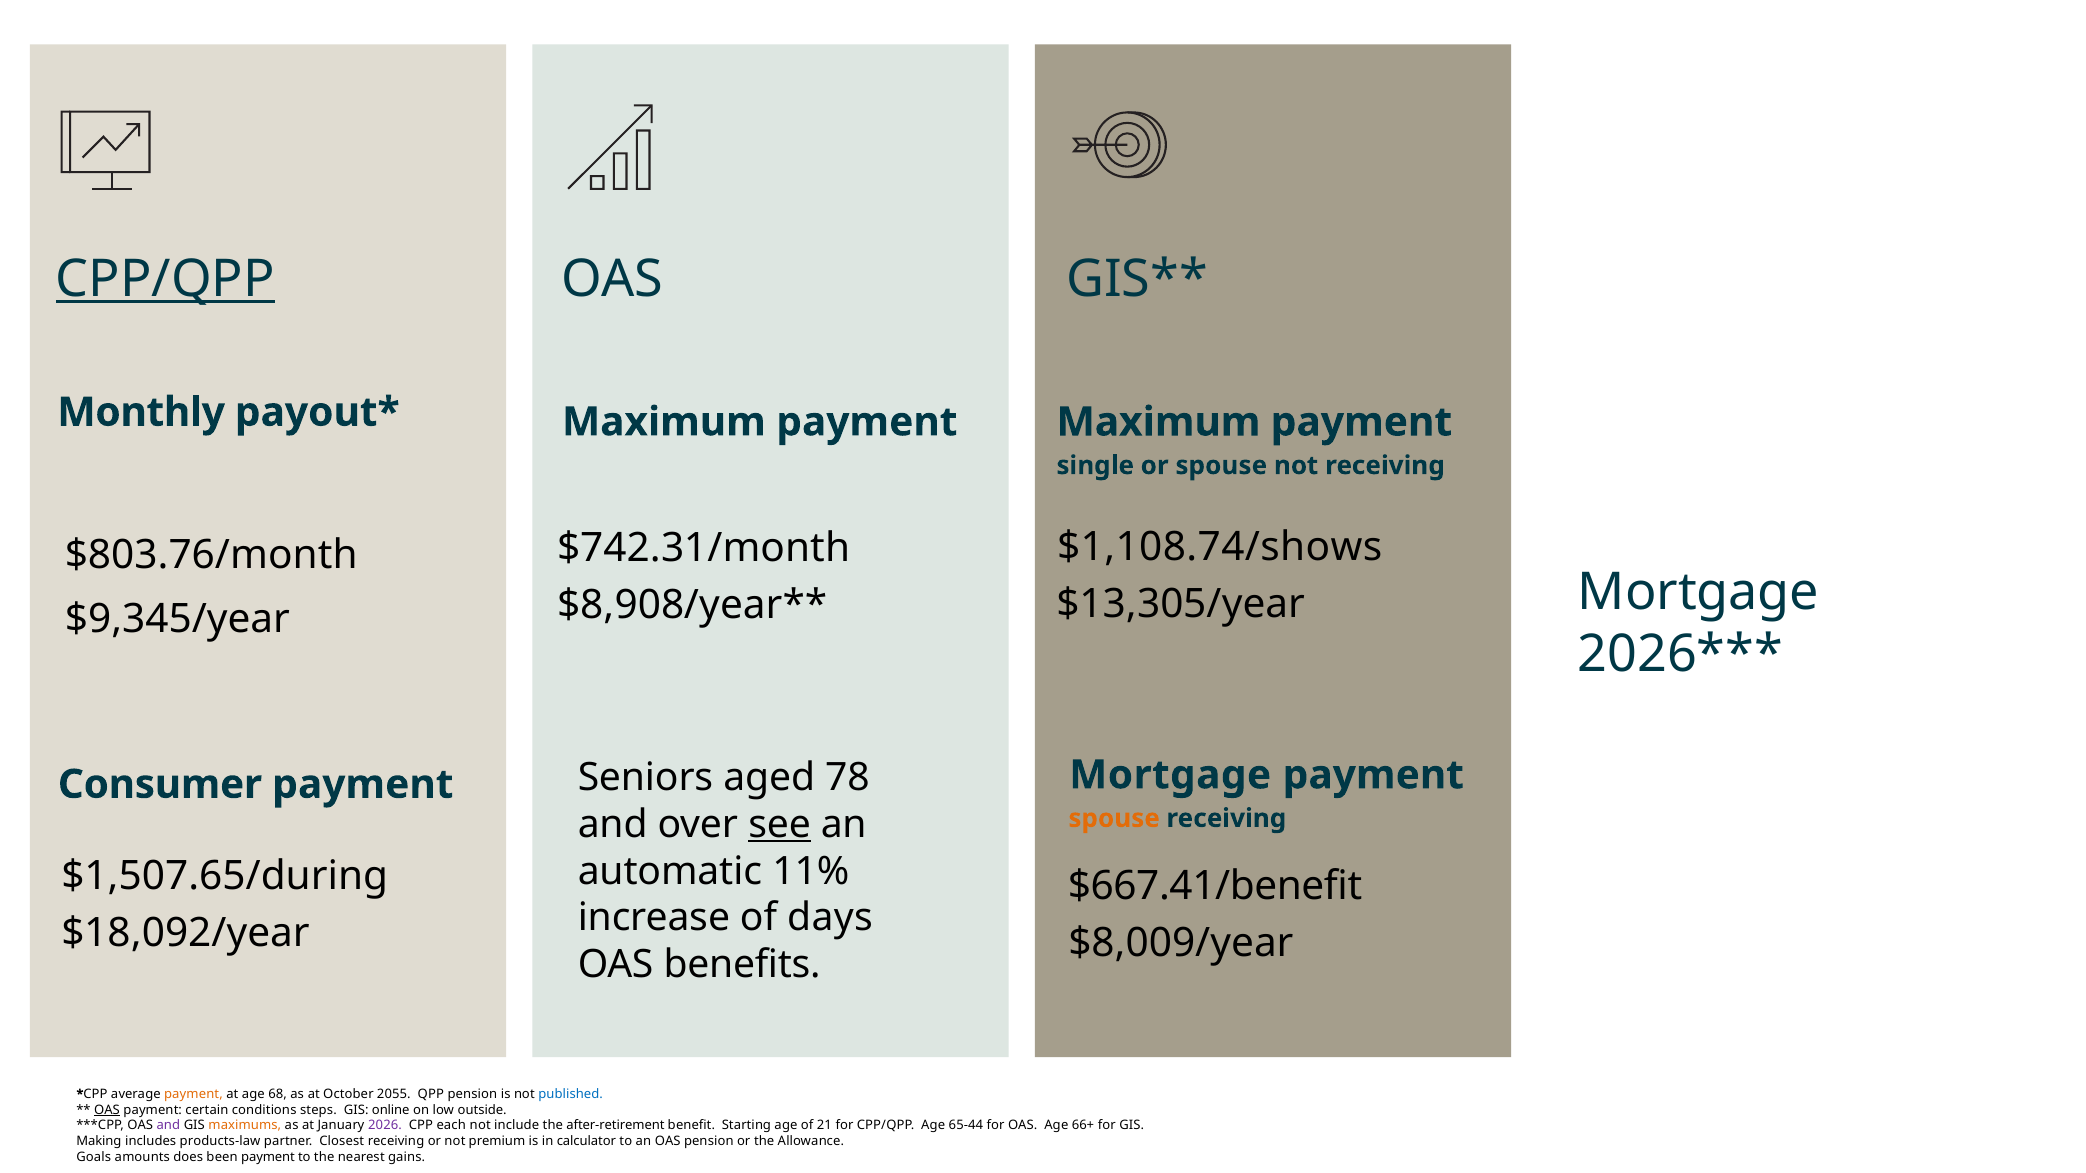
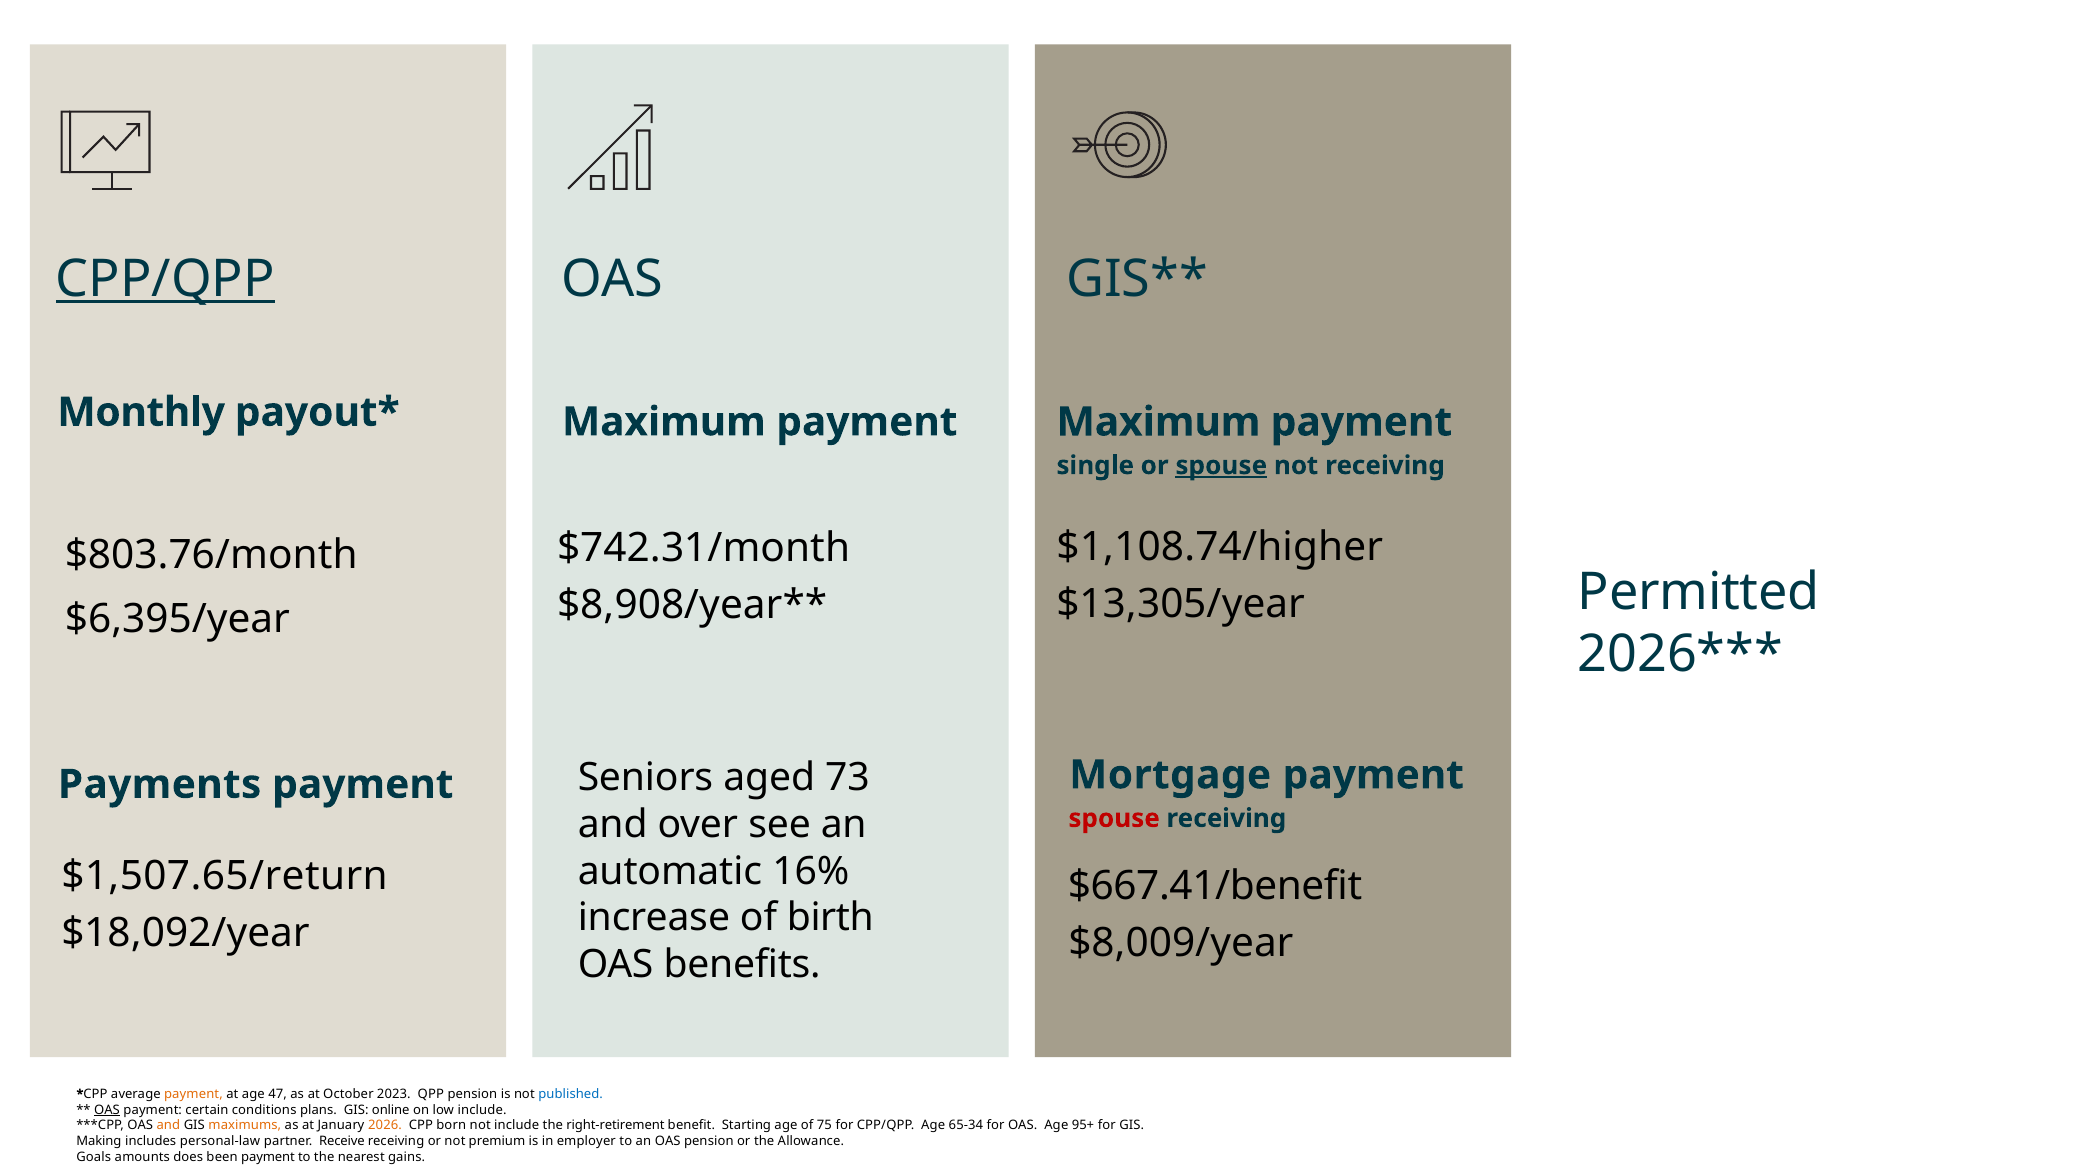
spouse underline: none -> present (1221, 466)
$1,108.74/shows: $1,108.74/shows -> $1,108.74/higher (1220, 548)
Mortgage: Mortgage -> Permitted (1699, 592)
$9,345/year: $9,345/year -> $6,395/year (177, 619)
78: 78 -> 73 (847, 778)
Consumer: Consumer -> Payments (160, 785)
see underline: present -> none (780, 825)
spouse colour: orange -> red (1114, 819)
11%: 11% -> 16% (811, 871)
$1,507.65/during: $1,507.65/during -> $1,507.65/return (225, 877)
days: days -> birth (830, 918)
68: 68 -> 47 (278, 1095)
2055: 2055 -> 2023 (394, 1095)
steps: steps -> plans (318, 1110)
low outside: outside -> include (482, 1110)
and colour: purple -> orange (168, 1126)
2026 colour: purple -> orange (385, 1126)
each: each -> born (451, 1126)
after-retirement: after-retirement -> right-retirement (615, 1126)
21: 21 -> 75 (824, 1126)
65-44: 65-44 -> 65-34 (966, 1126)
66+: 66+ -> 95+ (1083, 1126)
products-law: products-law -> personal-law (220, 1142)
Closest: Closest -> Receive (342, 1142)
calculator: calculator -> employer (586, 1142)
